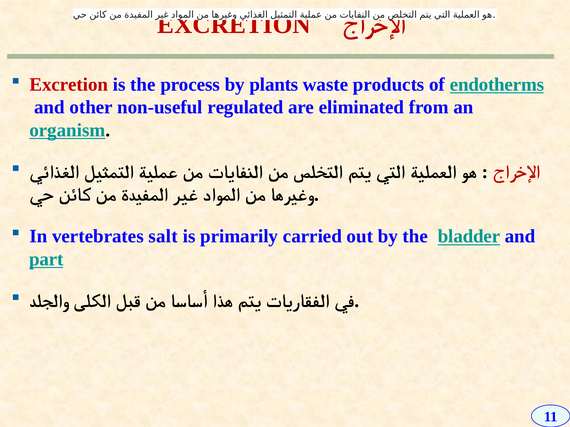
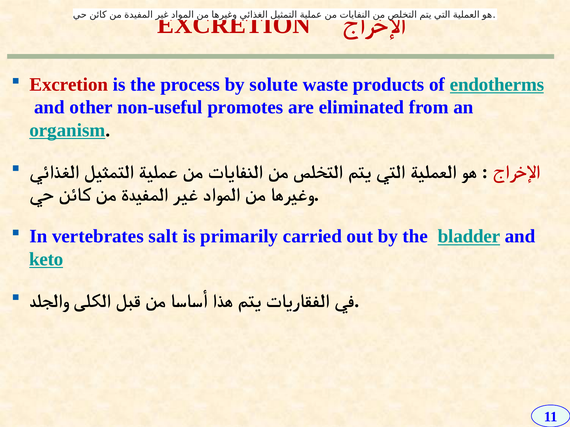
plants: plants -> solute (274, 85)
regulated: regulated -> promotes (245, 107)
part: part -> keto (46, 259)
